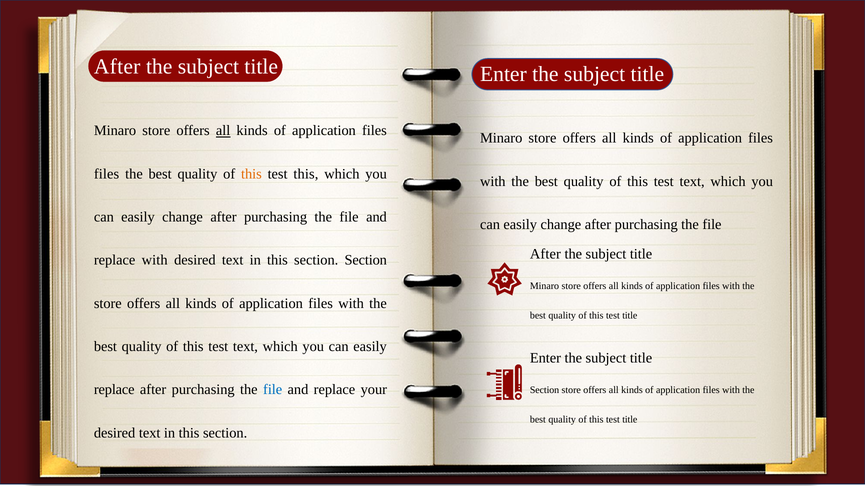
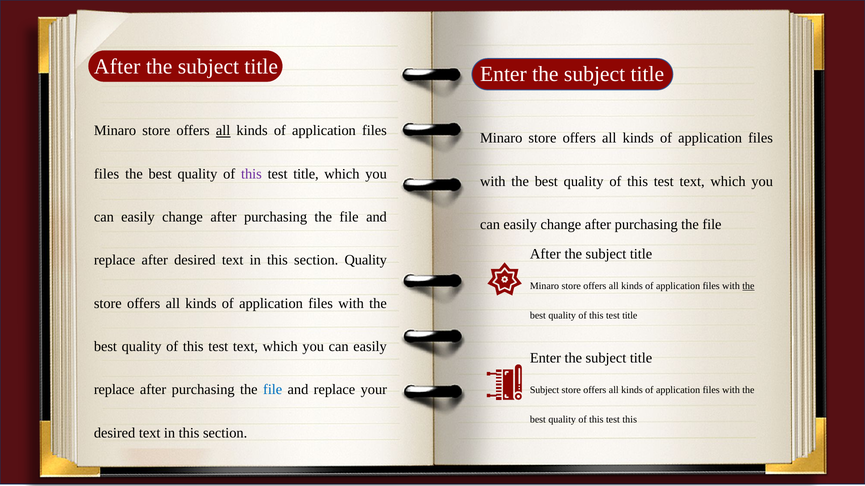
this colour: orange -> purple (251, 174)
this: this -> title (306, 174)
with: with -> after (155, 261)
section Section: Section -> Quality (366, 261)
the underline: none -> present (748, 286)
Section: Section -> Subject (545, 390)
title: title -> this (630, 420)
